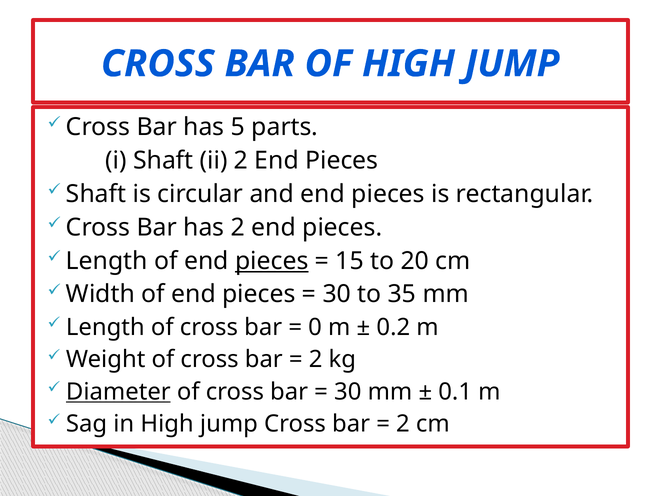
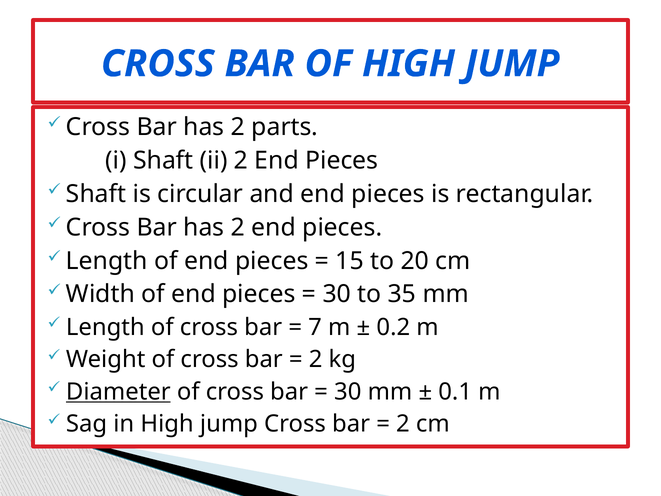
5: 5 -> 2 (238, 127)
pieces underline: present -> none (272, 261)
0: 0 -> 7 (315, 327)
